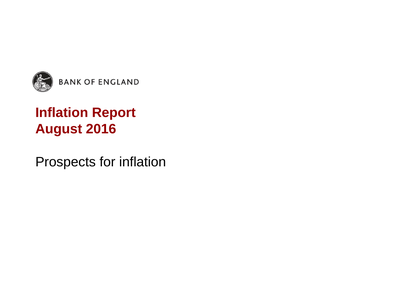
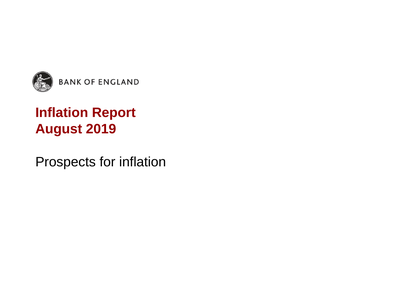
2016: 2016 -> 2019 (101, 129)
